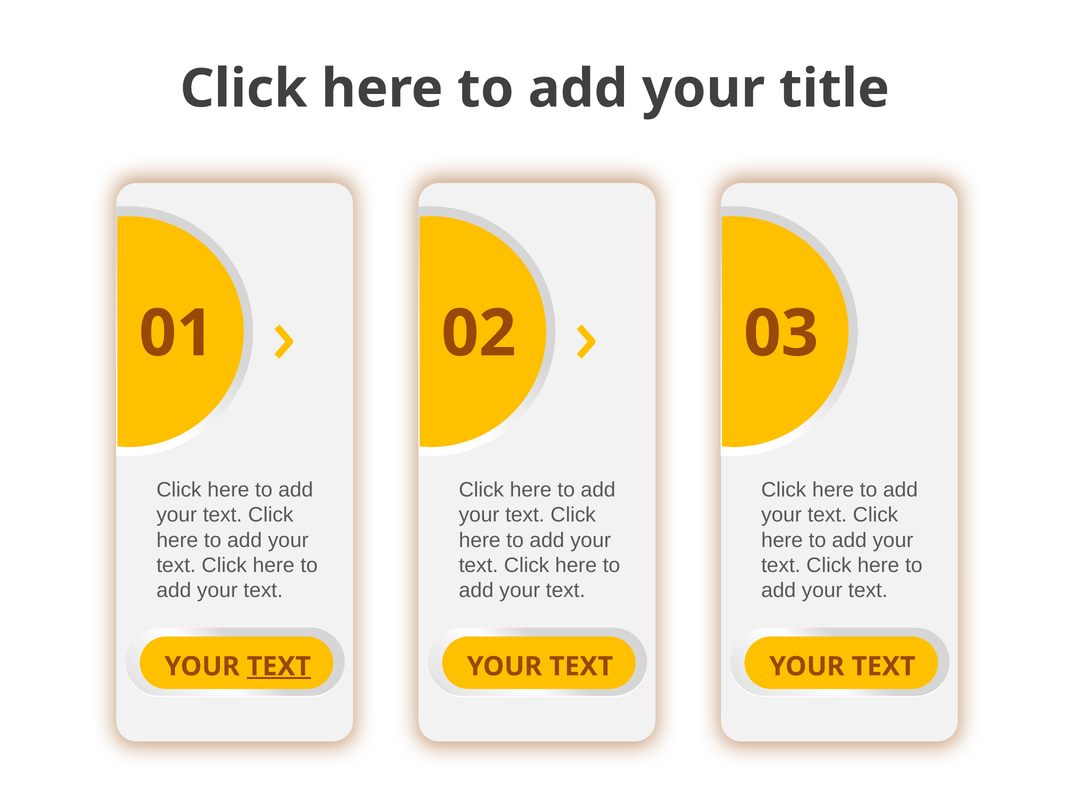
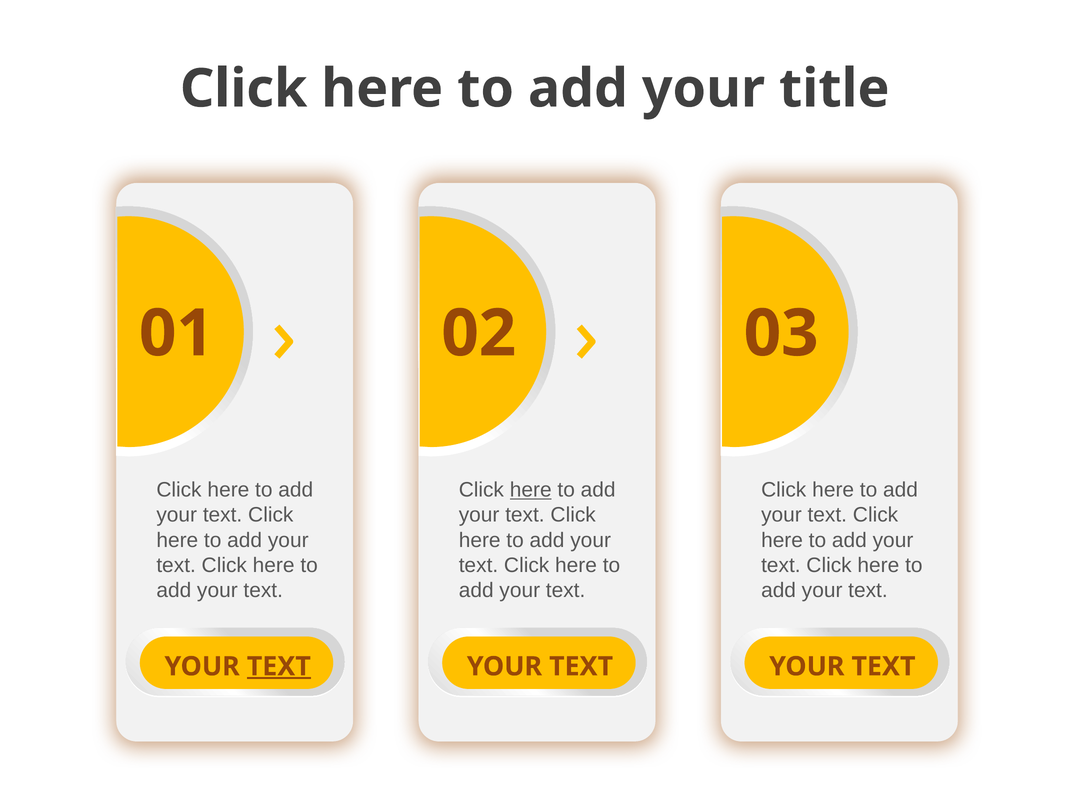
here underline: none -> present (531, 490)
